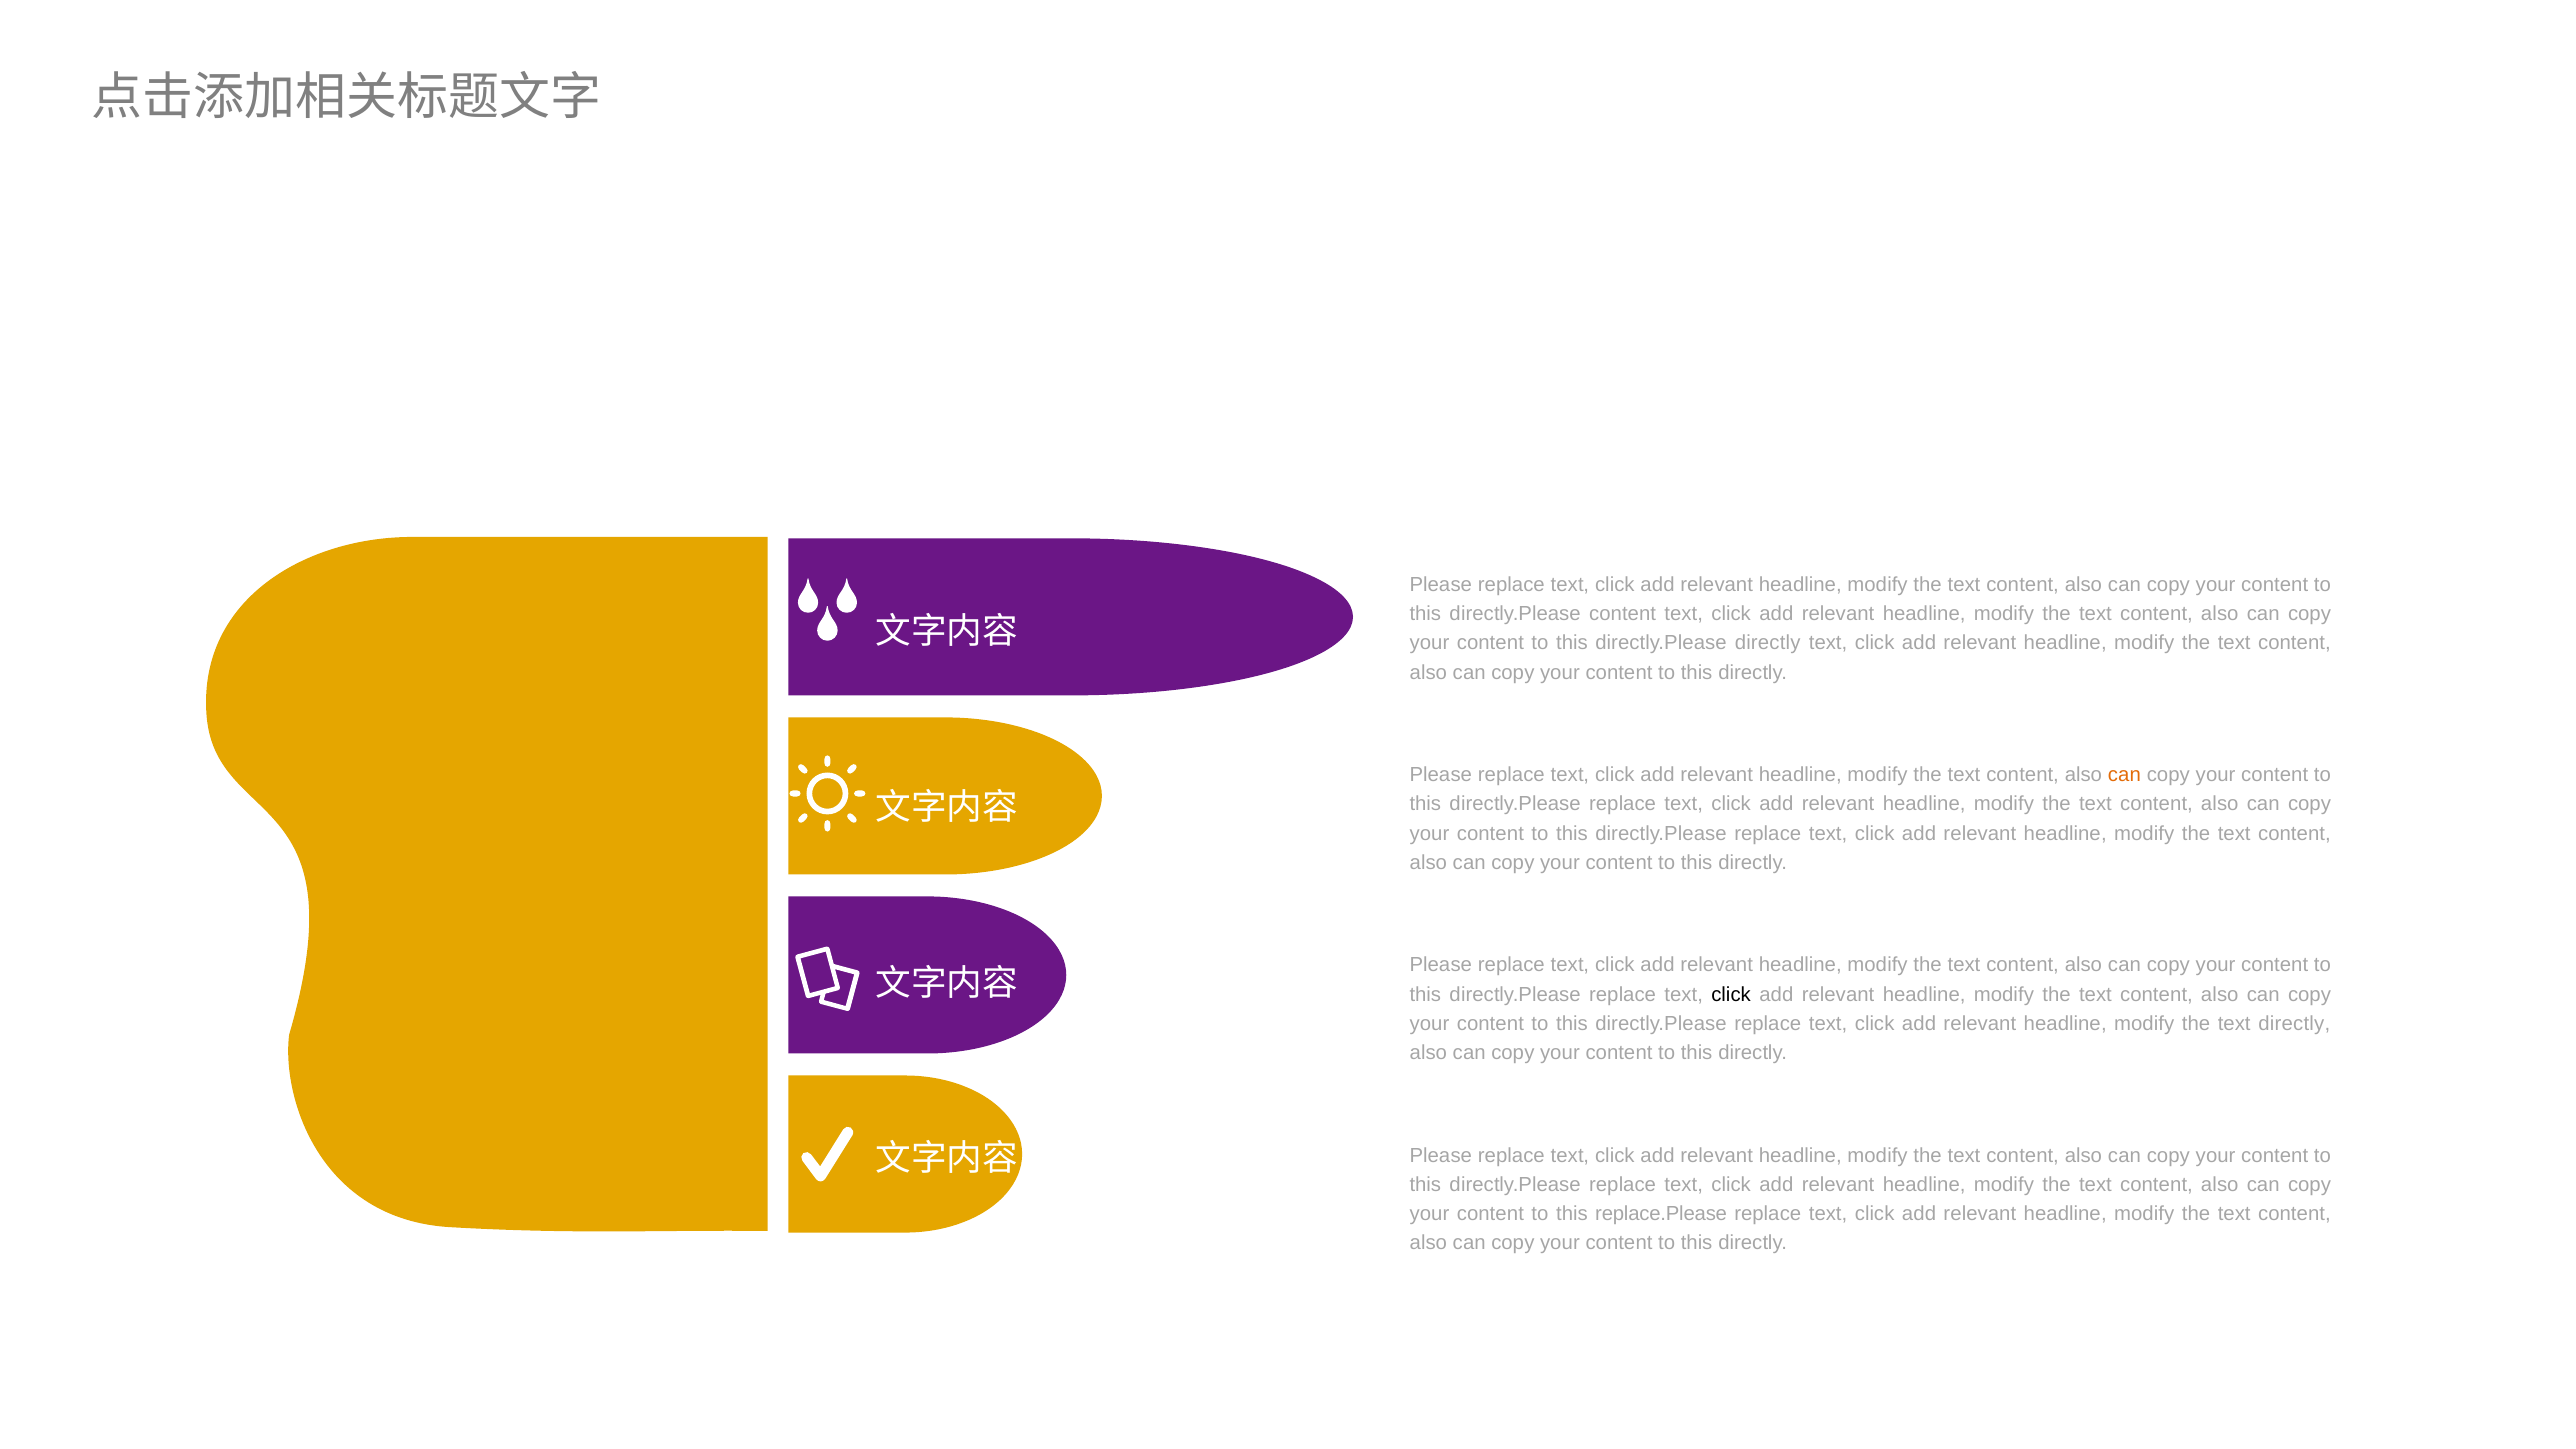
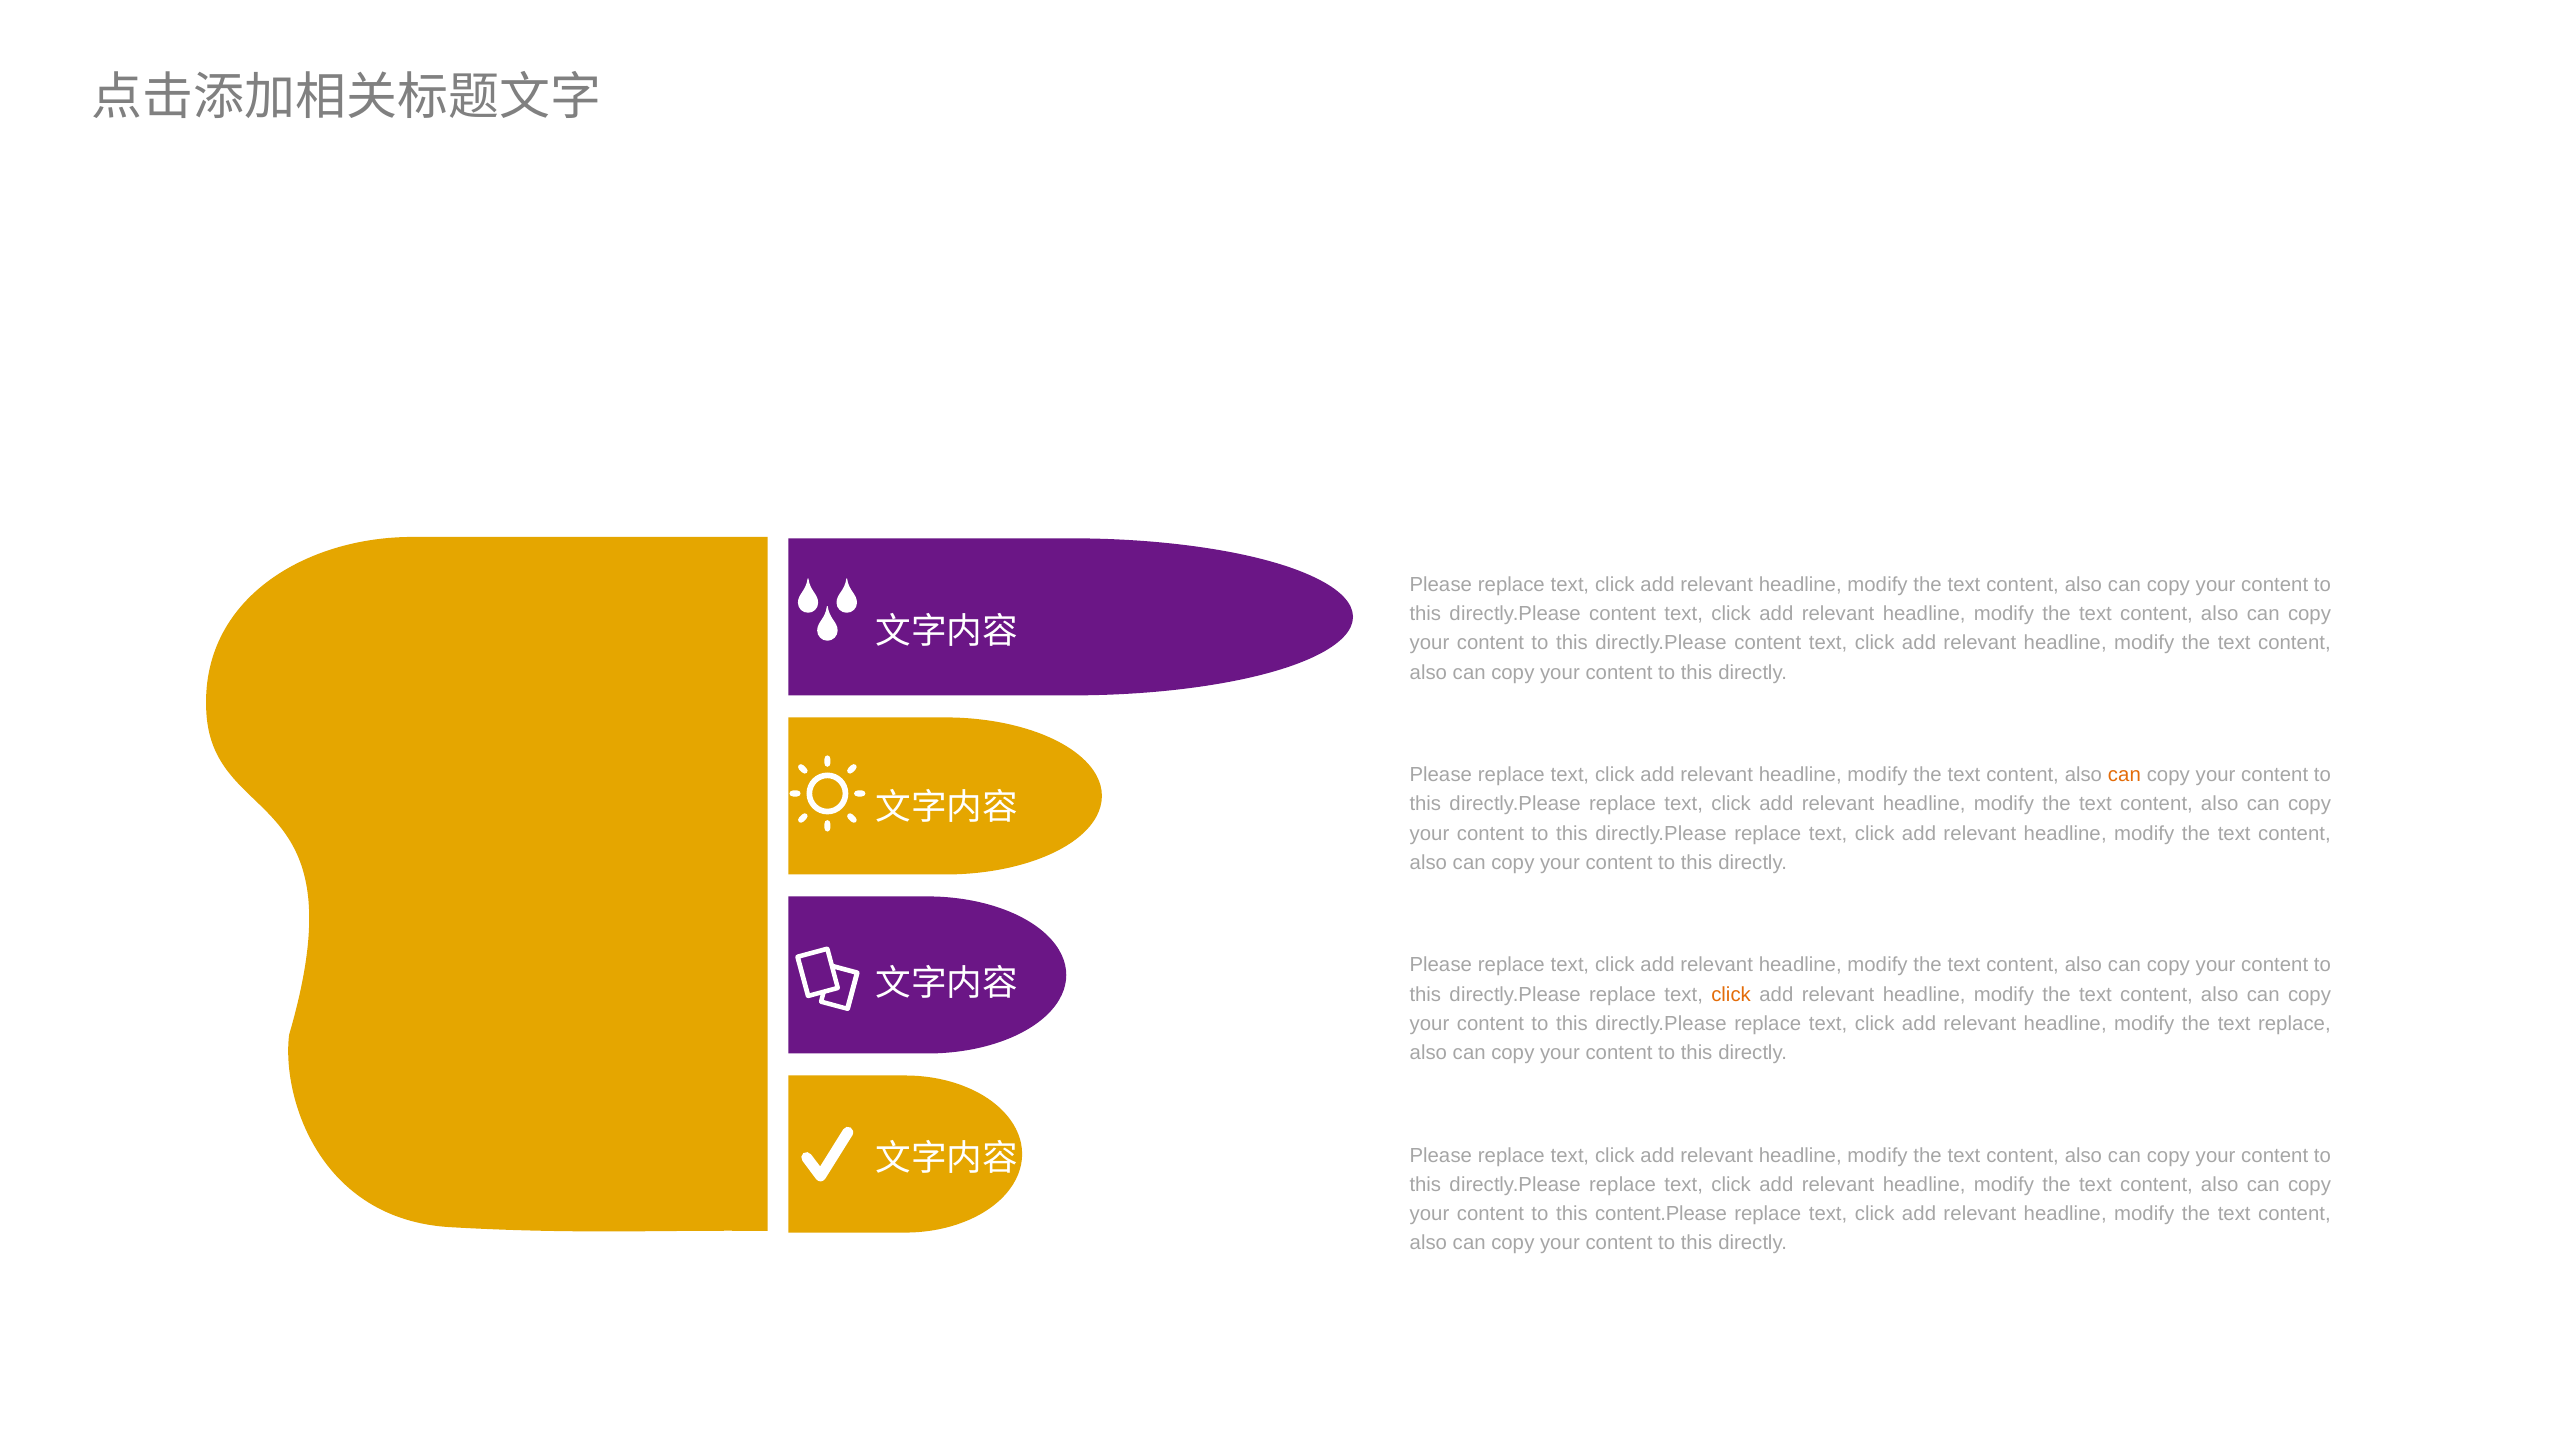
directly: directly -> content (1768, 643)
click colour: black -> orange (1731, 994)
text directly: directly -> replace (2294, 1024)
replace.Please: replace.Please -> content.Please (1661, 1214)
